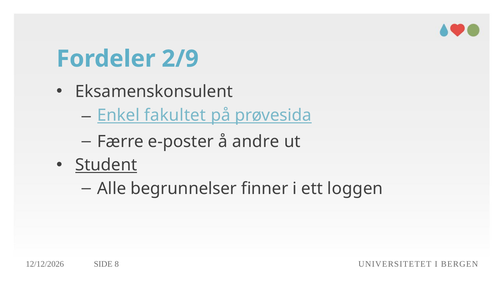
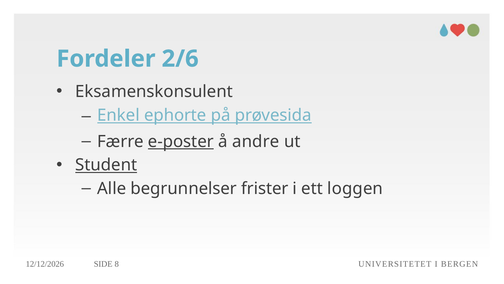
2/9: 2/9 -> 2/6 (180, 59)
fakultet: fakultet -> ephorte (175, 115)
e-poster underline: none -> present (181, 141)
finner: finner -> frister (265, 188)
